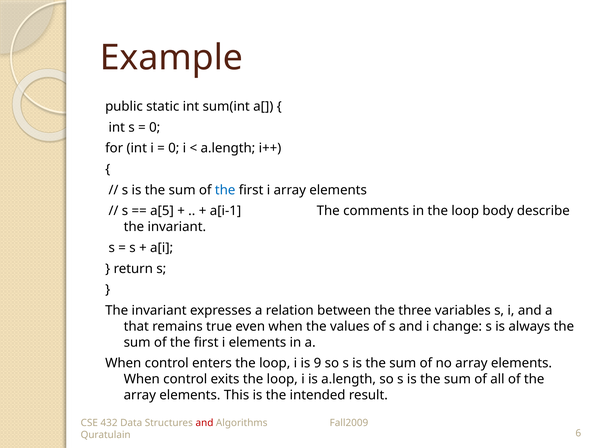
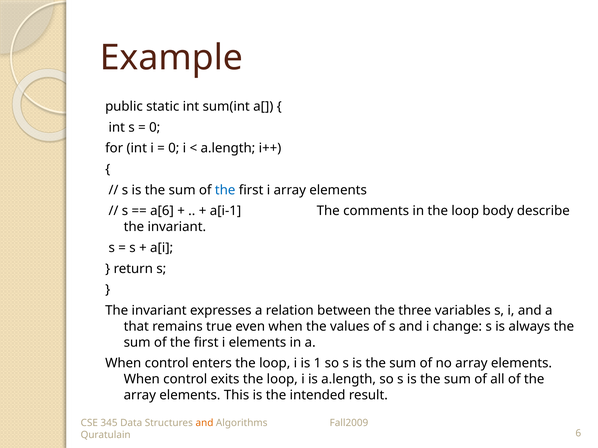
a[5: a[5 -> a[6 (162, 211)
9: 9 -> 1 (317, 364)
432: 432 -> 345 (109, 423)
and colour: red -> orange (204, 423)
